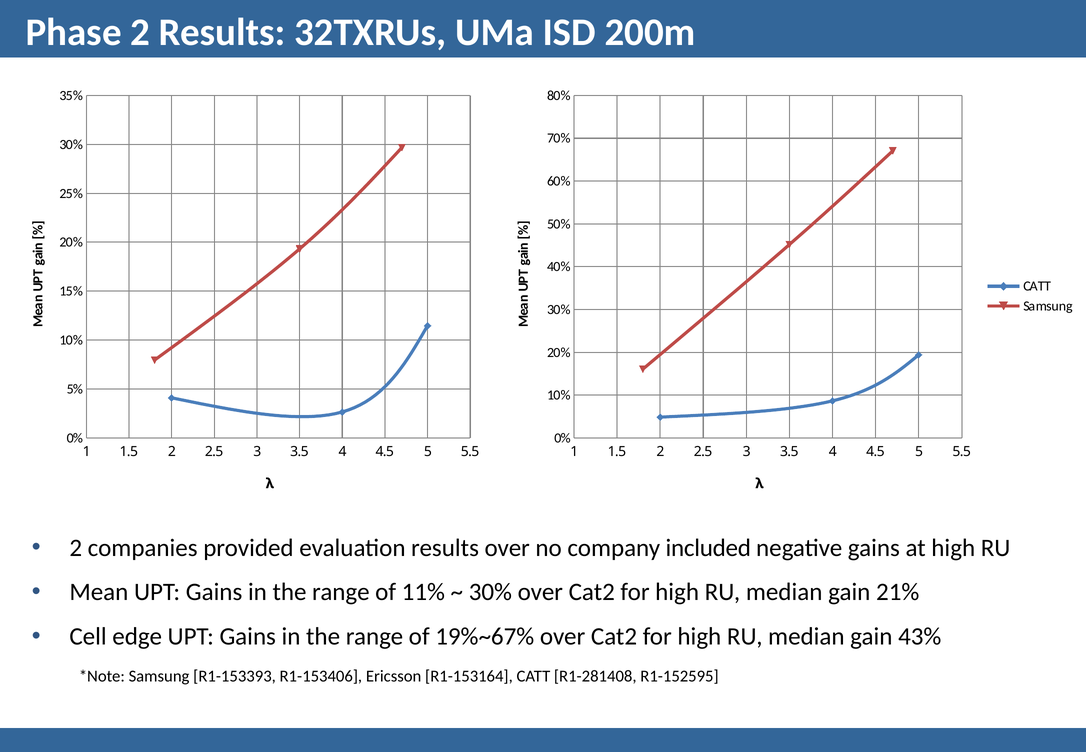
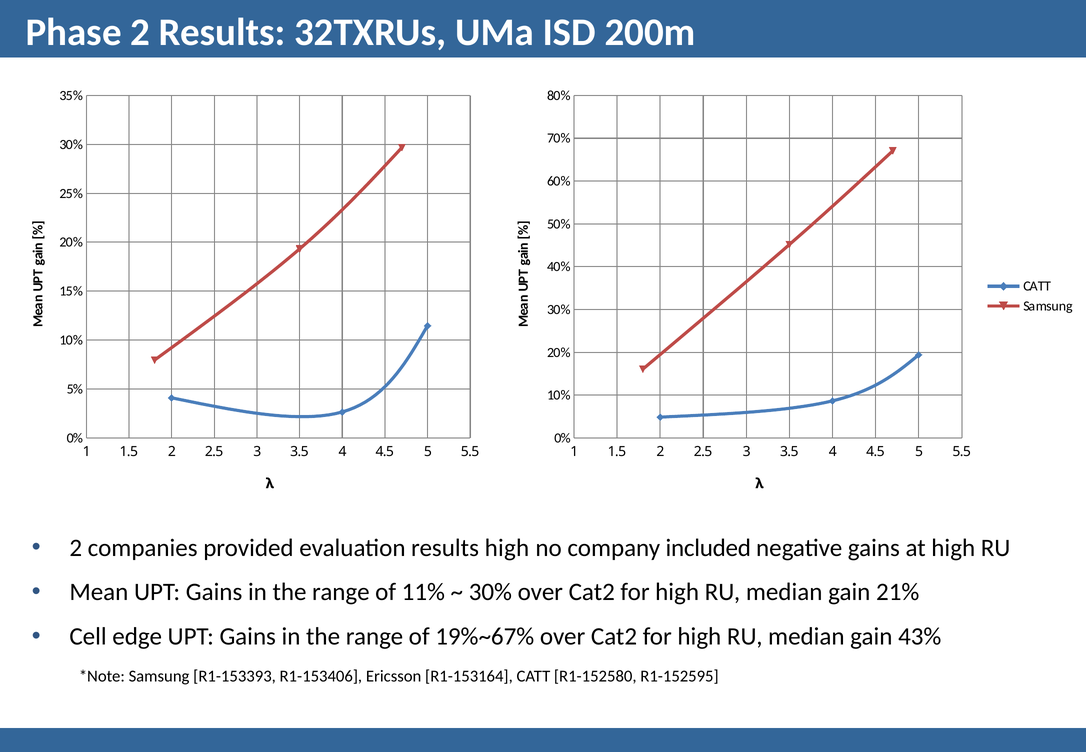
results over: over -> high (507, 548)
R1-281408: R1-281408 -> R1-152580 (595, 676)
